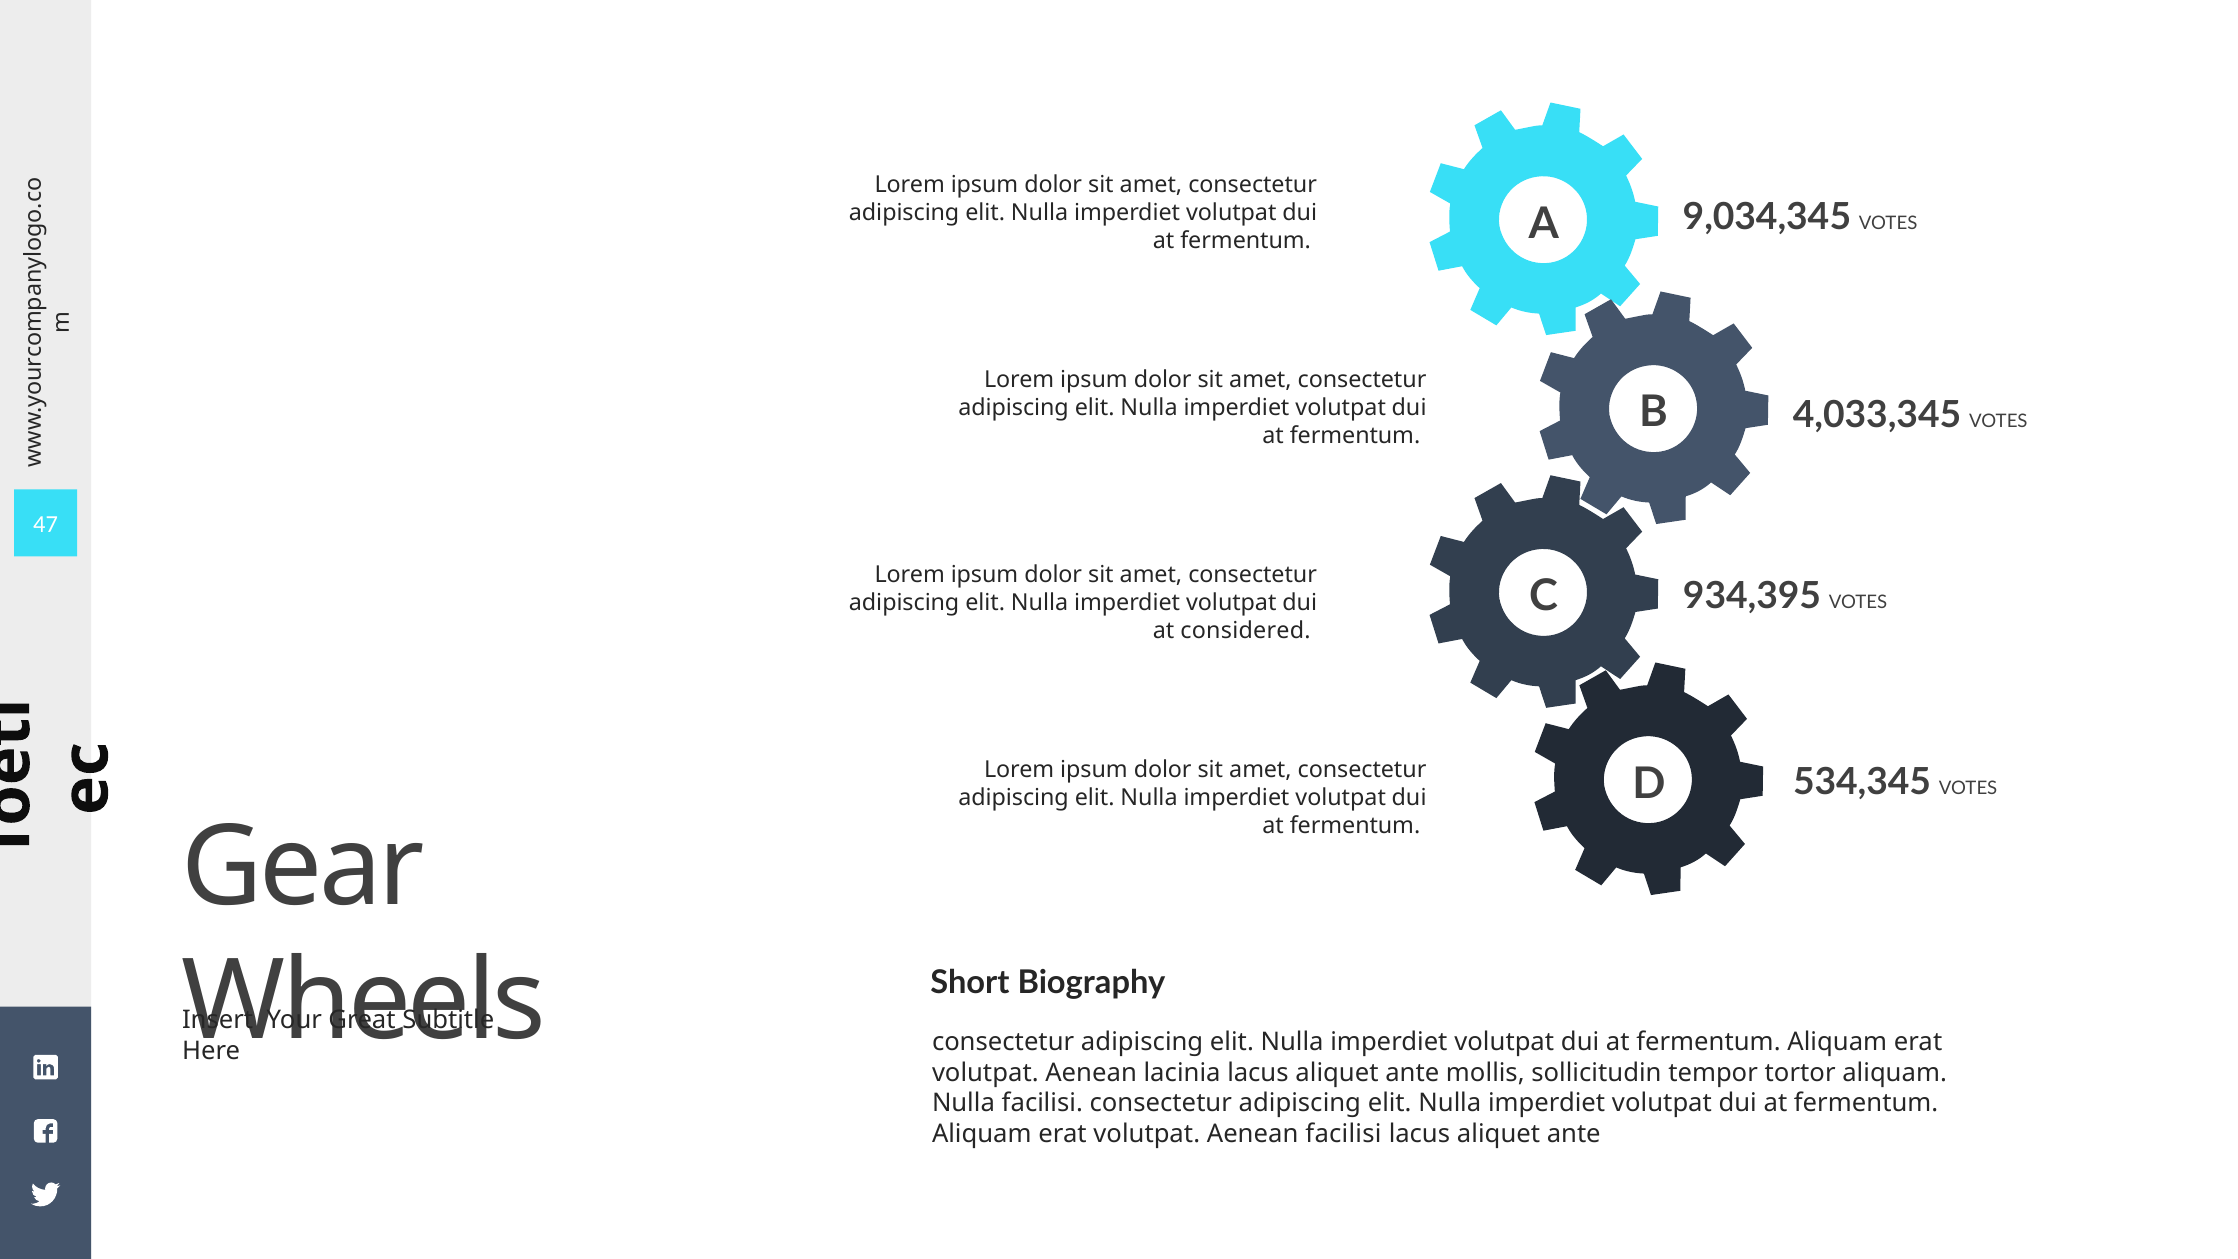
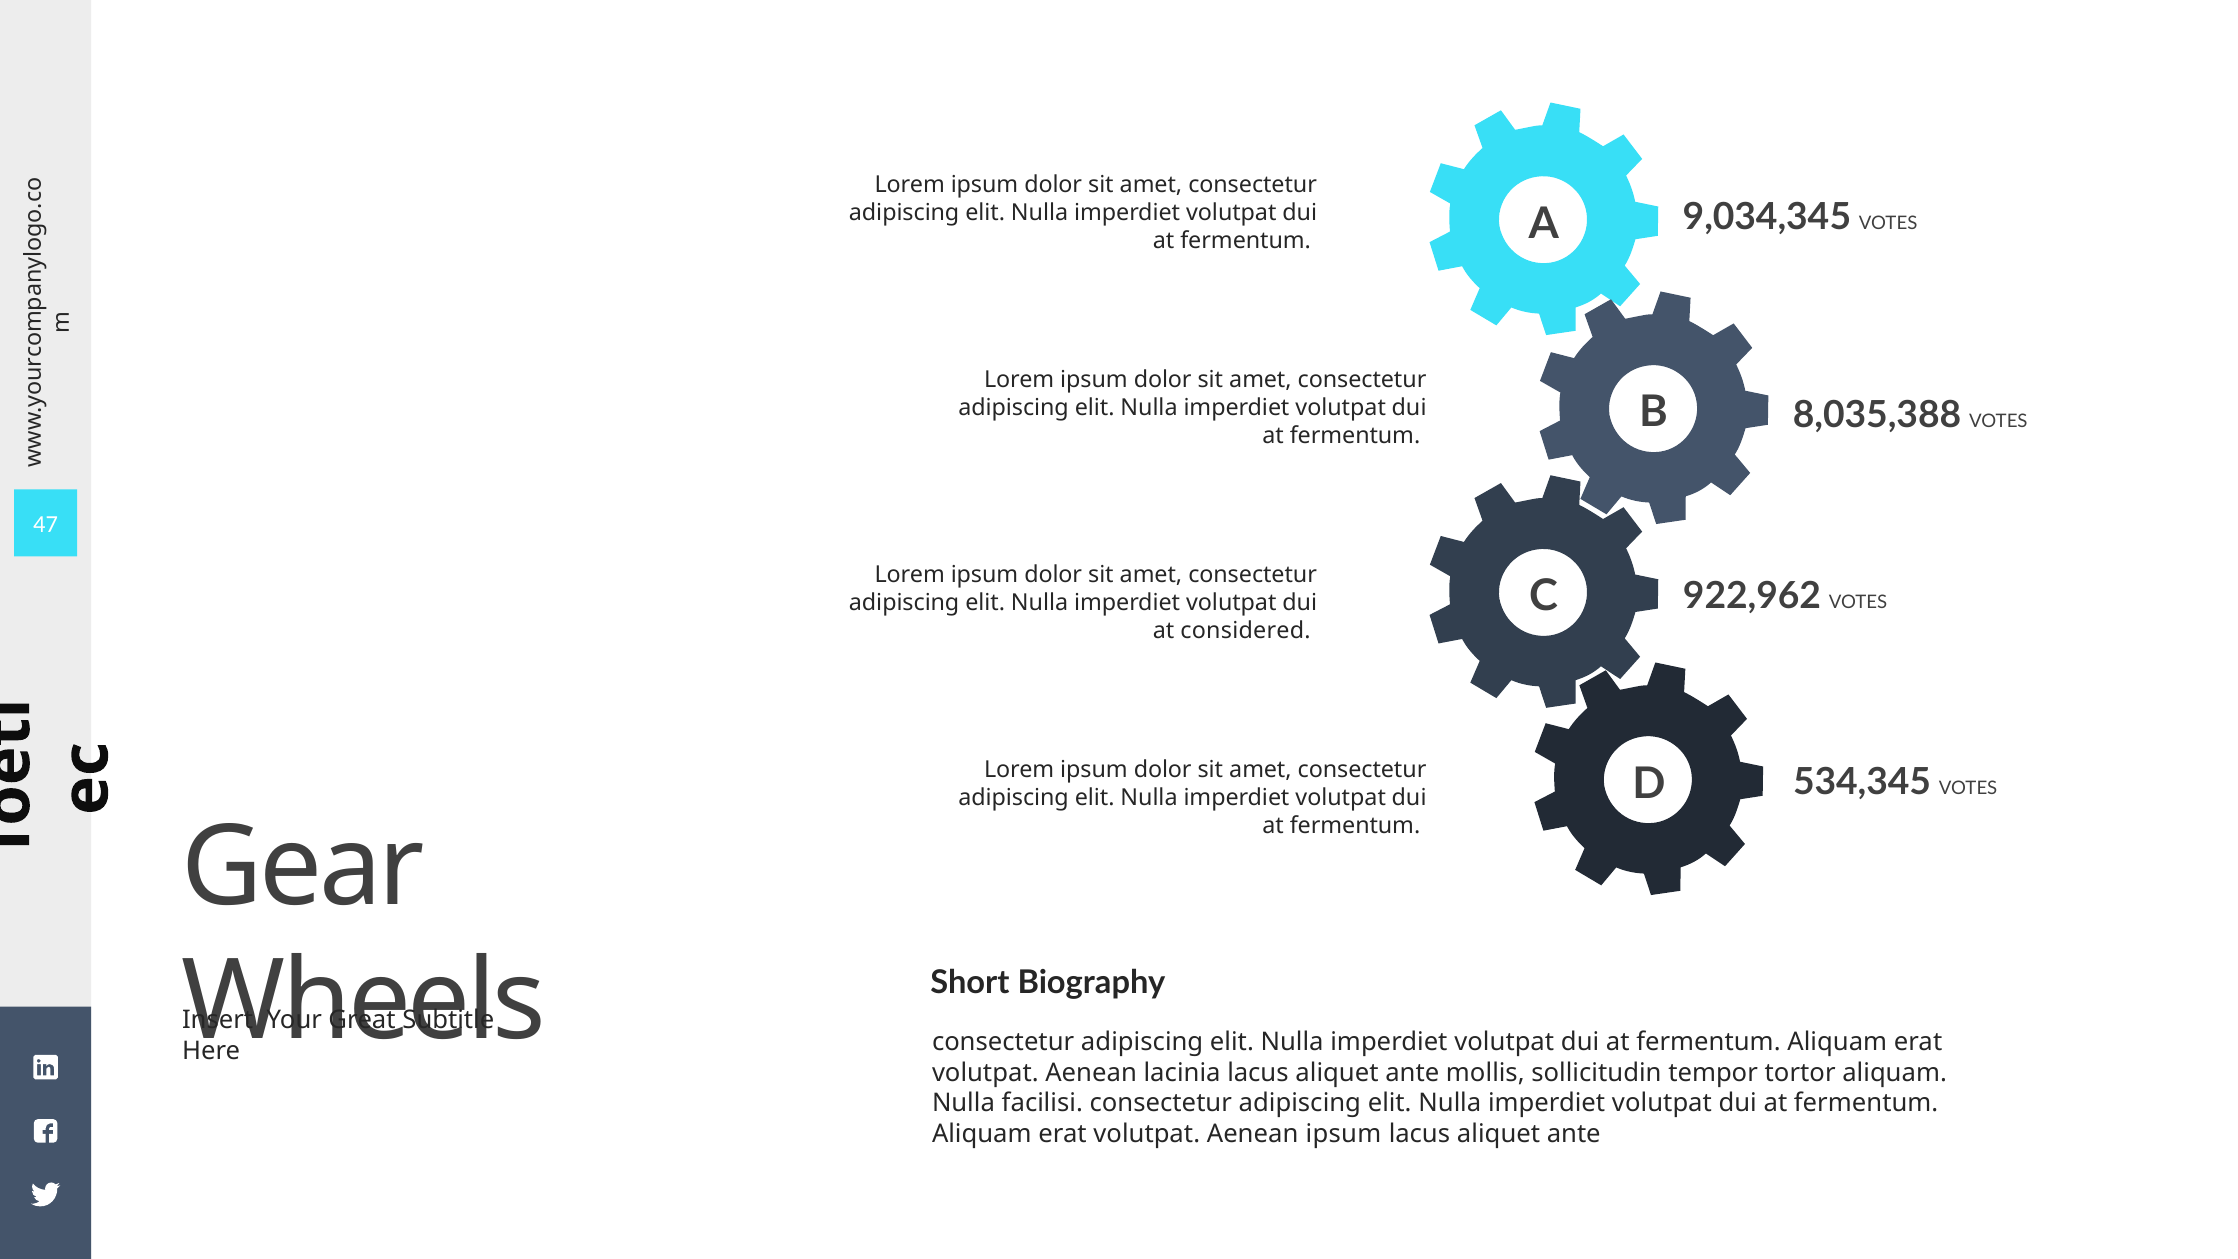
4,033,345: 4,033,345 -> 8,035,388 (1877, 415)
934,395: 934,395 -> 922,962 (1752, 596)
Aenean facilisi: facilisi -> ipsum (1343, 1134)
